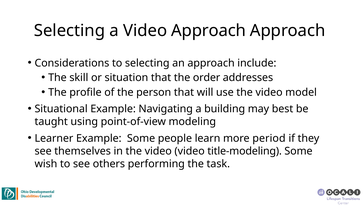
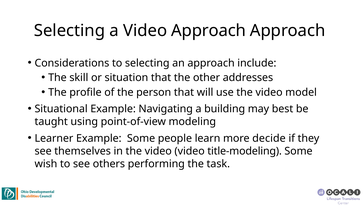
order: order -> other (207, 78)
period: period -> decide (269, 138)
